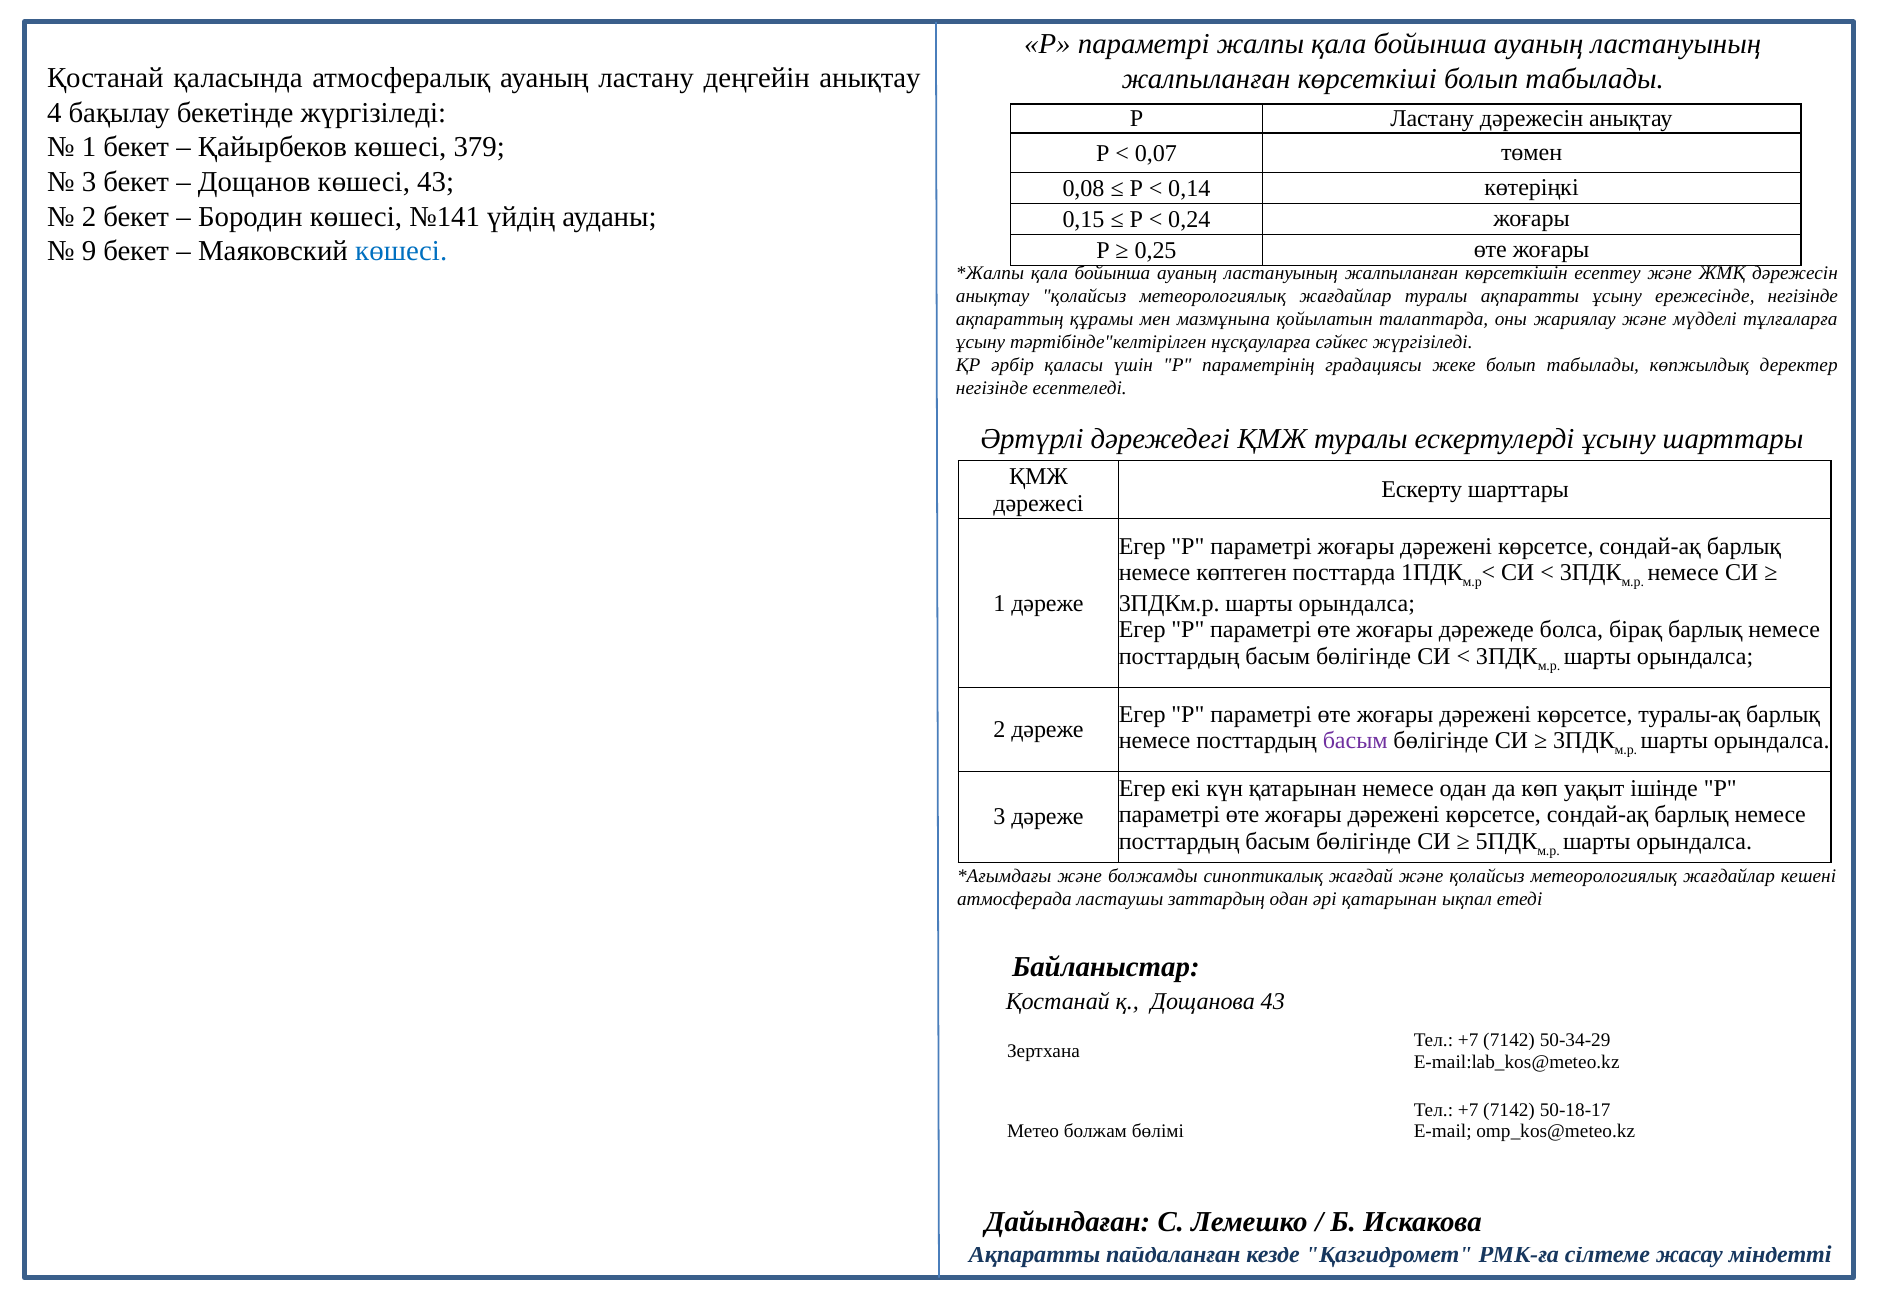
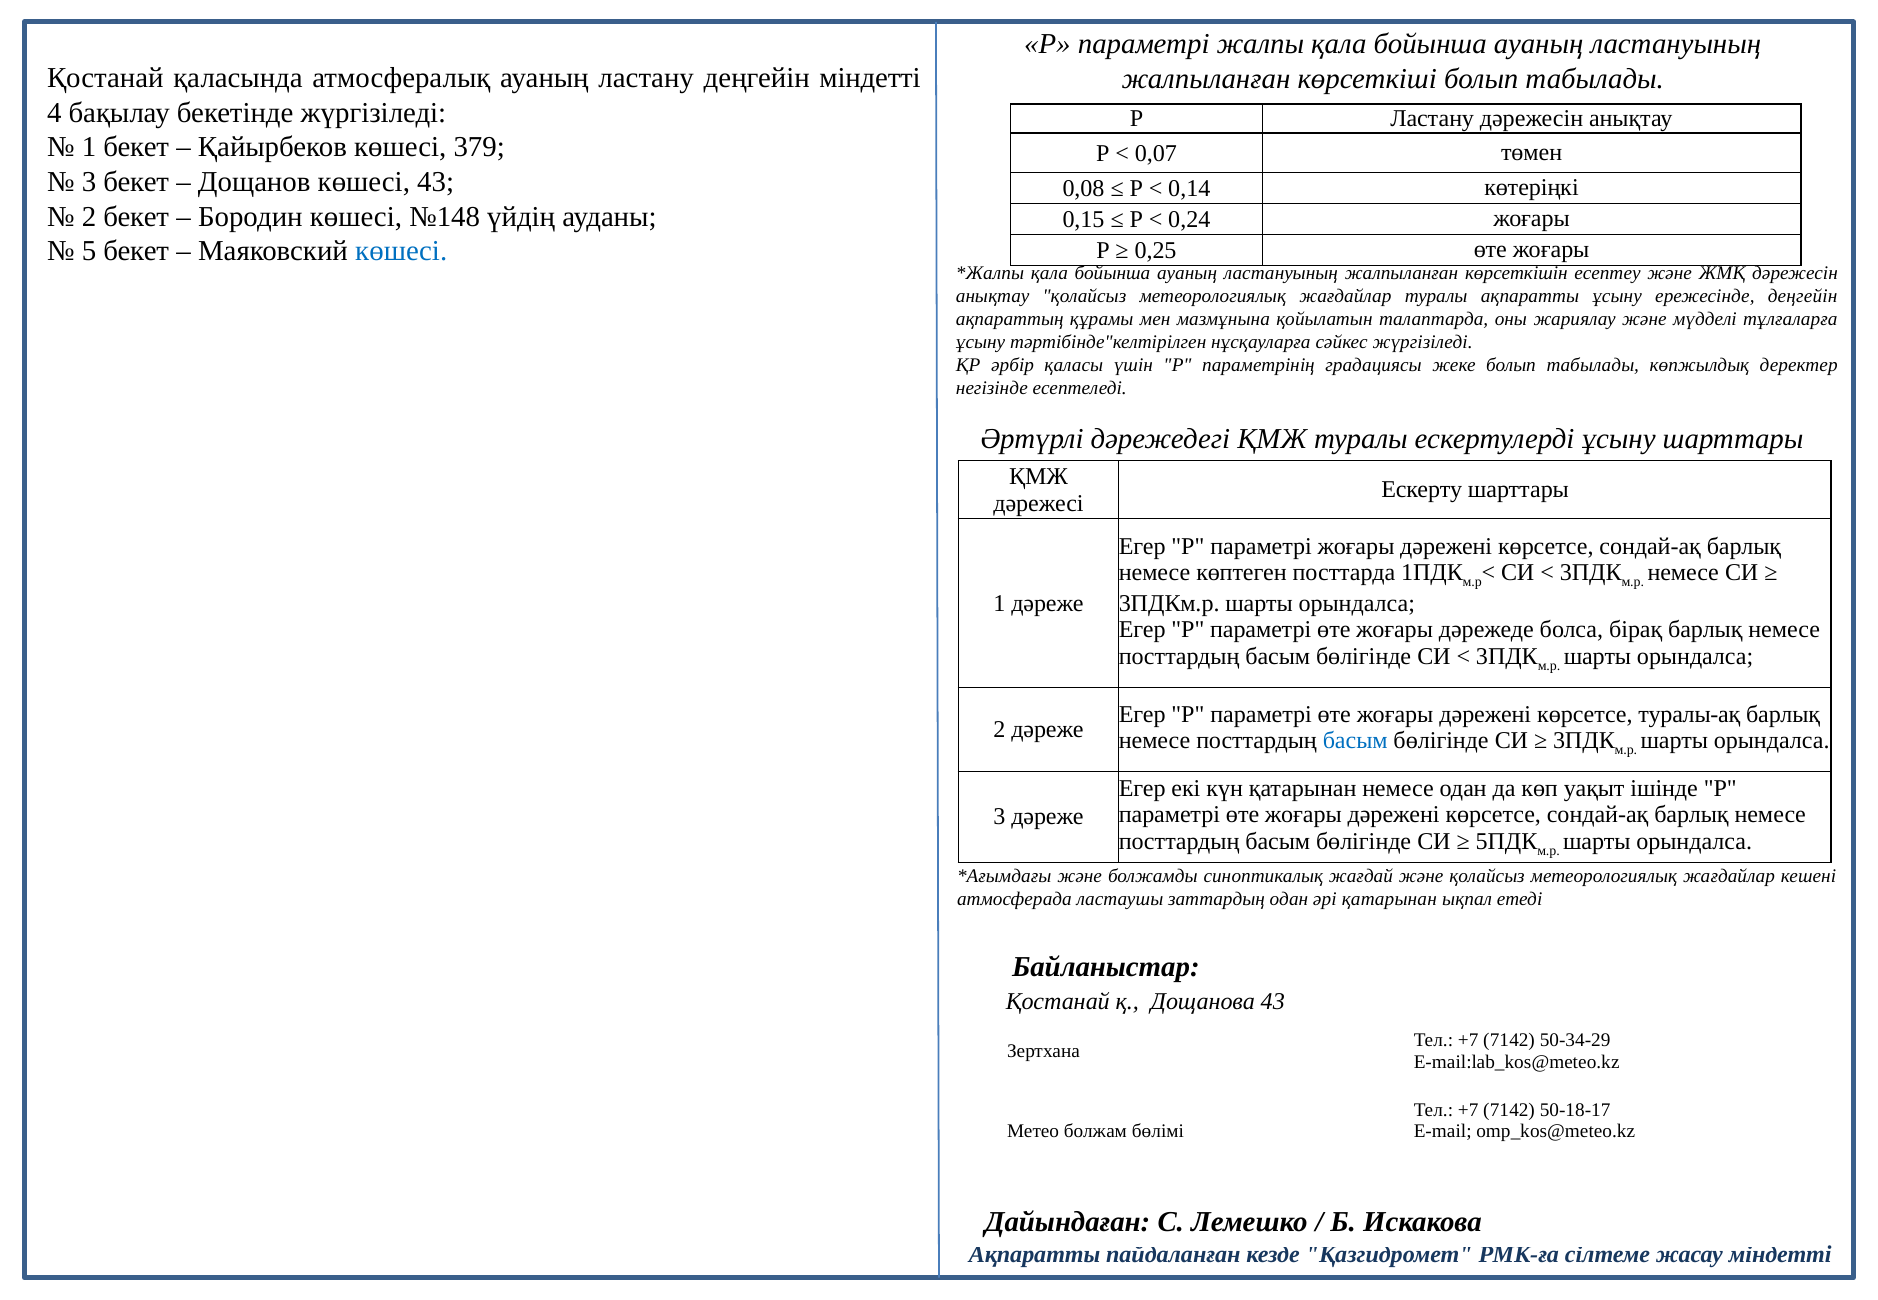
деңгейін анықтау: анықтау -> міндетті (870, 78)
№141: №141 -> №148 (445, 217)
9: 9 -> 5 (89, 251)
ережесінде негізінде: негізінде -> деңгейін (1803, 296)
басым colour: purple -> blue (1355, 741)
